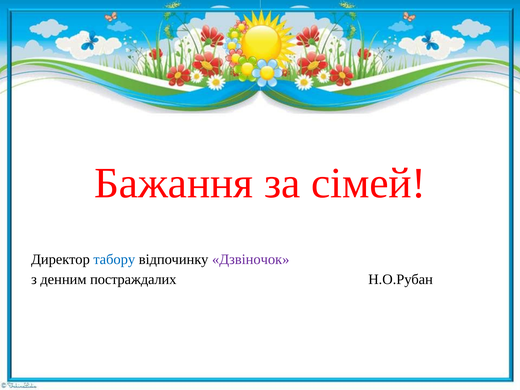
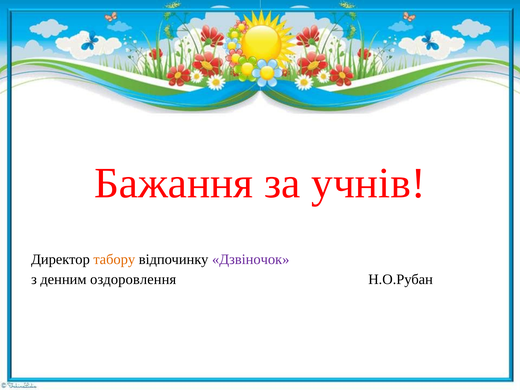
сімей: сімей -> учнів (368, 183)
табору colour: blue -> orange (114, 259)
постраждалих: постраждалих -> оздоровлення (133, 279)
